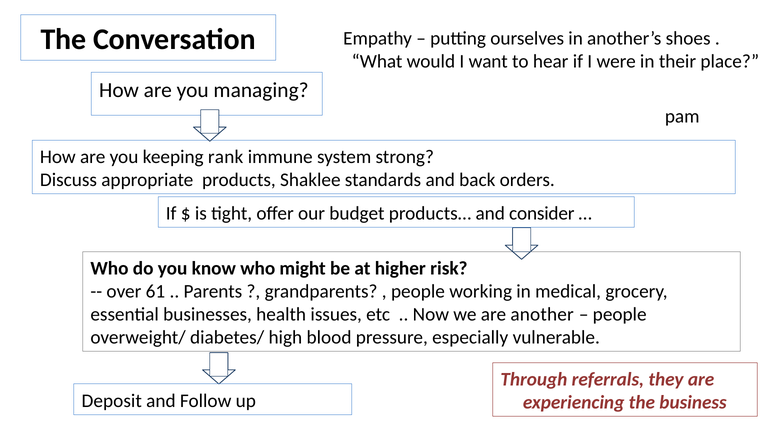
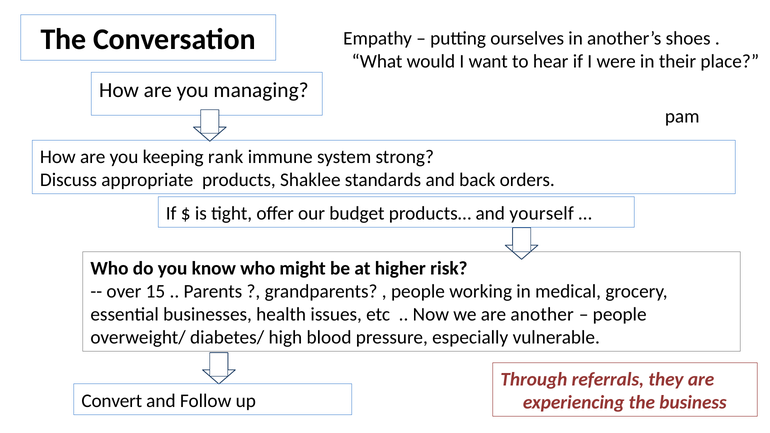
consider: consider -> yourself (542, 214)
61: 61 -> 15 (155, 291)
Deposit: Deposit -> Convert (112, 401)
